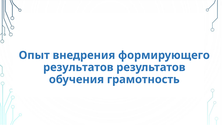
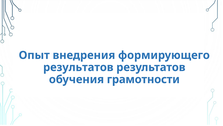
грамотность: грамотность -> грамотности (143, 79)
